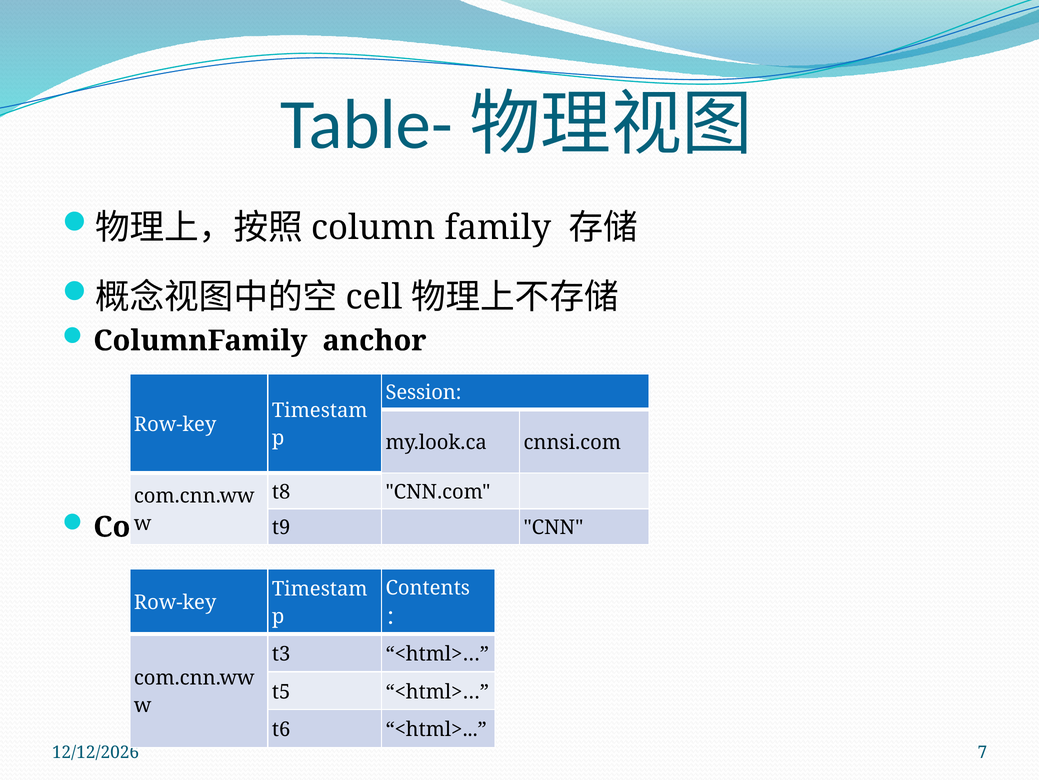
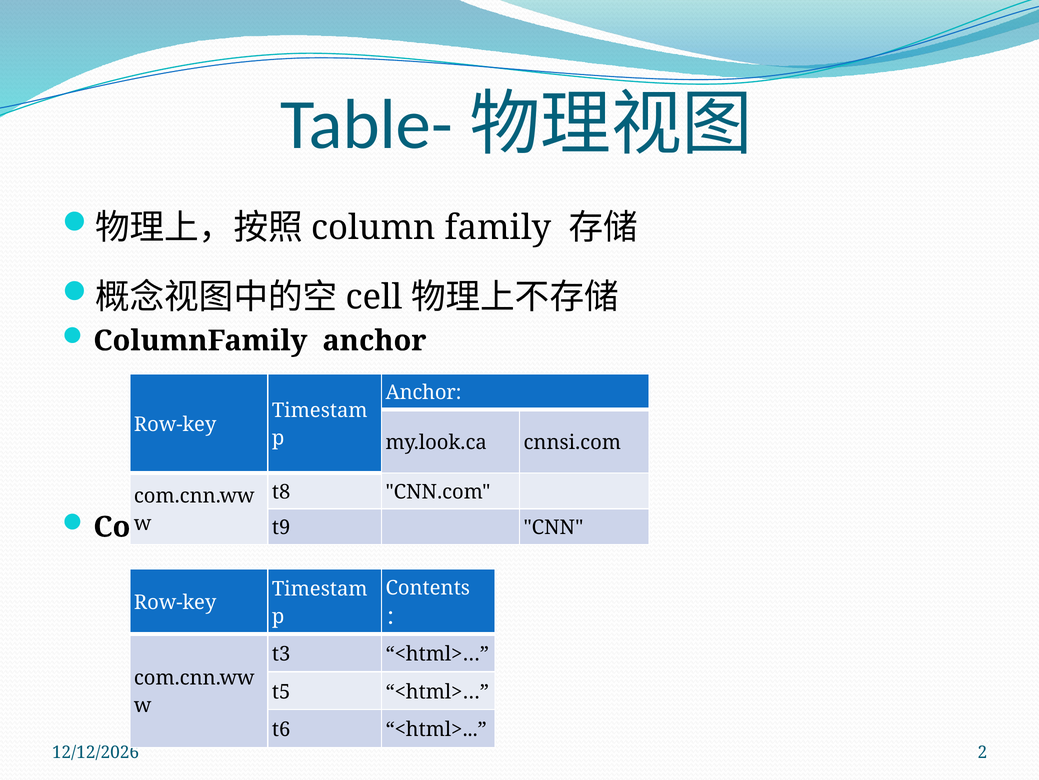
Session: Session -> Anchor (424, 392)
7: 7 -> 2 (982, 752)
